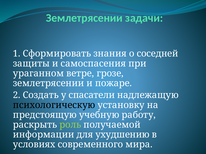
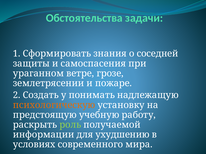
Землетрясении: Землетрясении -> Обстоятельства (84, 18)
спасатели: спасатели -> понимать (92, 95)
психологическую colour: black -> orange (54, 105)
